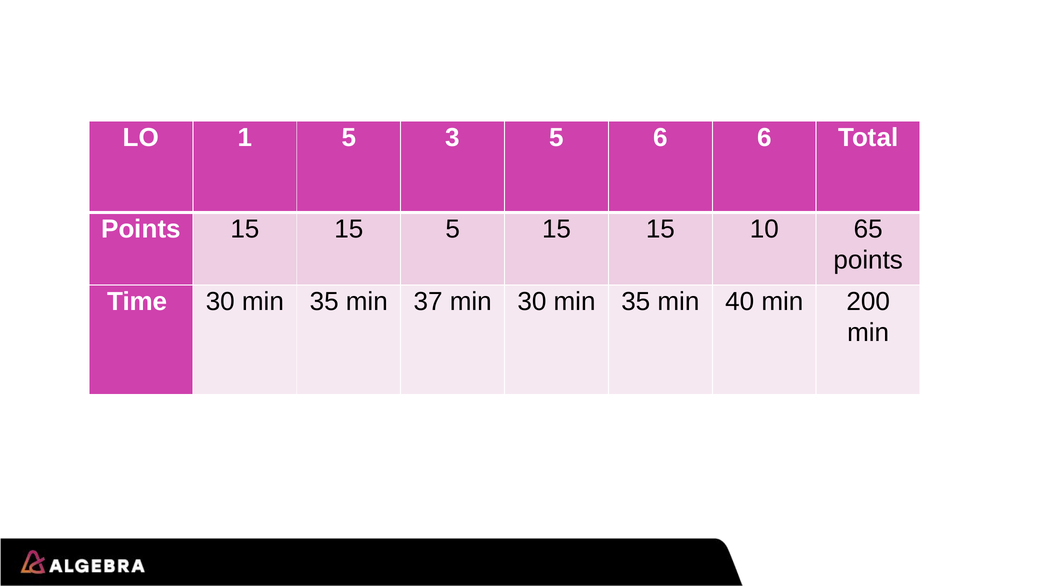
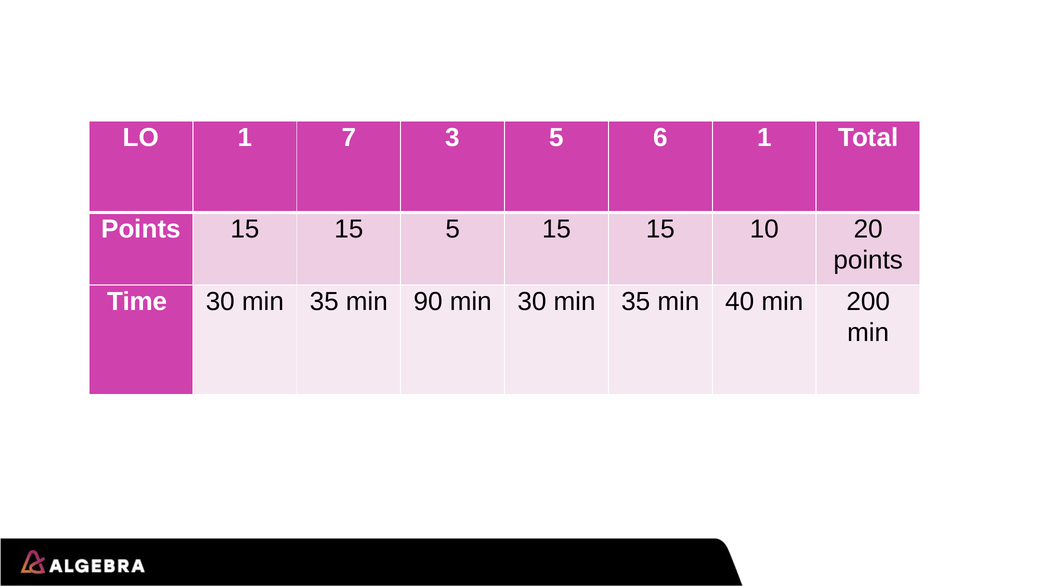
1 5: 5 -> 7 (349, 138)
6 6: 6 -> 1 (764, 138)
65: 65 -> 20 (868, 229)
37: 37 -> 90 (428, 302)
